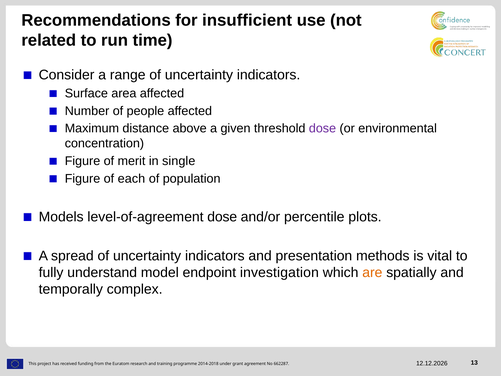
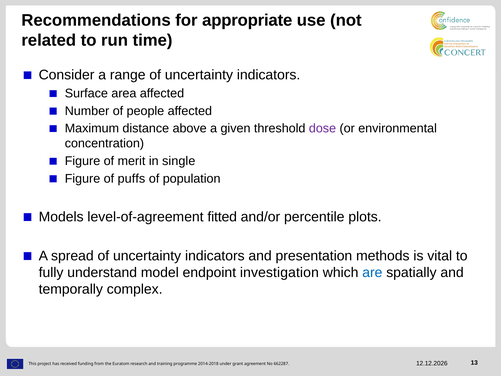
insufficient: insufficient -> appropriate (247, 20)
each: each -> puffs (131, 178)
level-of-agreement dose: dose -> fitted (222, 217)
are colour: orange -> blue (372, 272)
